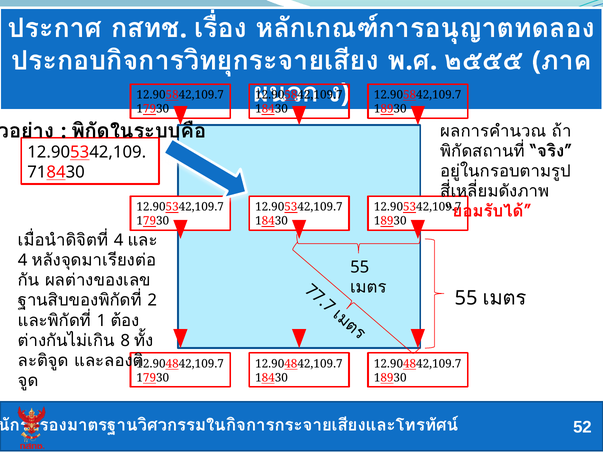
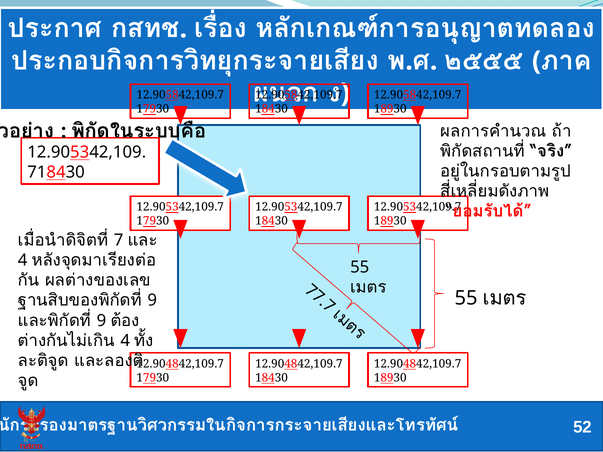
4: 4 -> 7 (119, 240)
2: 2 -> 9 (152, 301)
1: 1 -> 9 (101, 321)
8: 8 -> 4 (125, 341)
